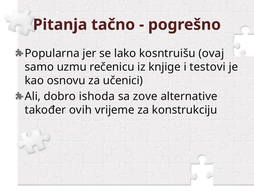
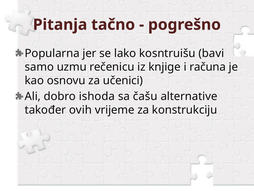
ovaj: ovaj -> bavi (211, 53)
testovi: testovi -> računa (208, 67)
zove: zove -> čašu (145, 96)
